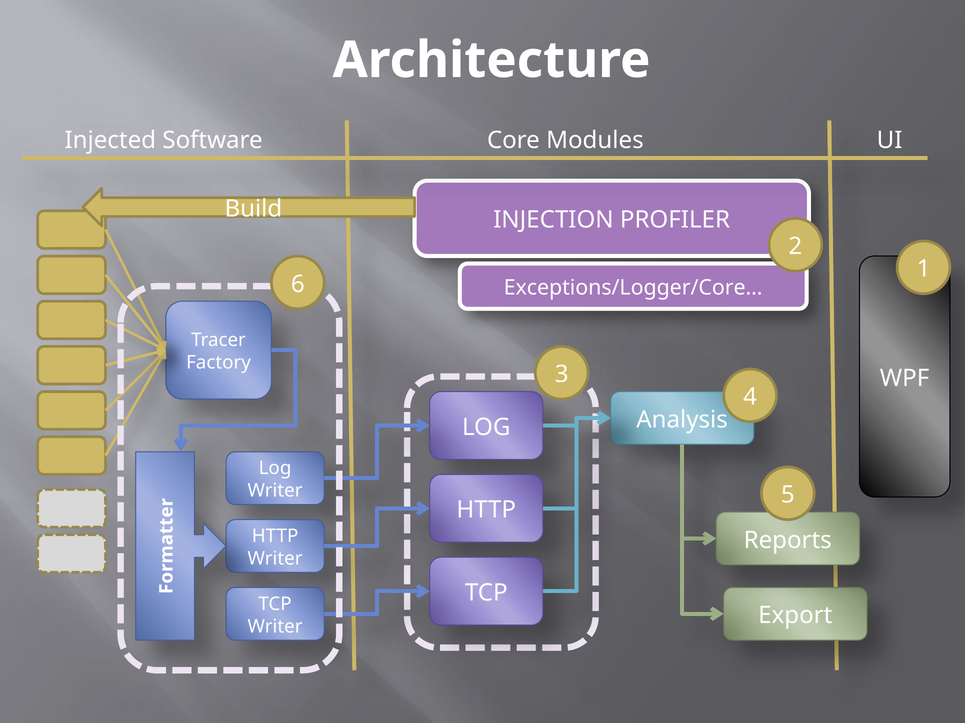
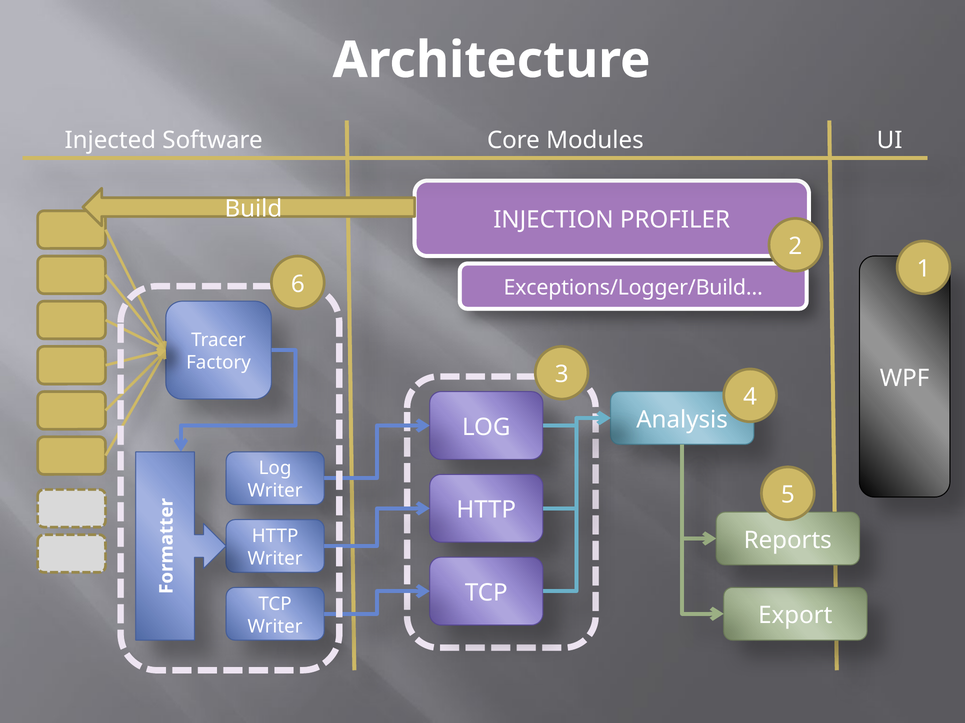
Exceptions/Logger/Core…: Exceptions/Logger/Core… -> Exceptions/Logger/Build… (633, 288)
